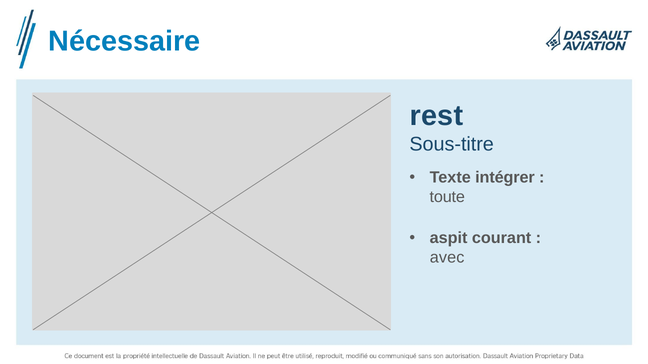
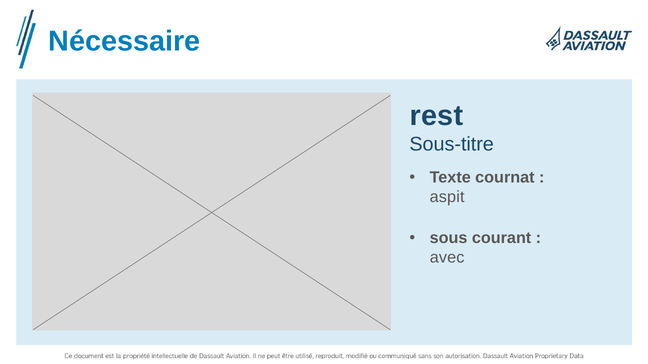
intégrer: intégrer -> cournat (505, 178)
toute: toute -> aspit (447, 197)
aspit: aspit -> sous (449, 238)
